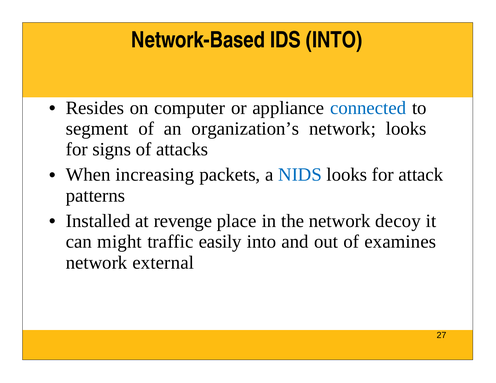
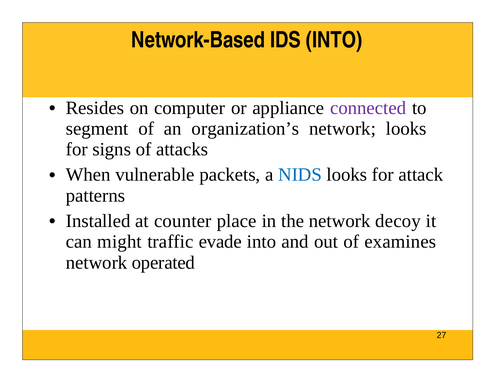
connected colour: blue -> purple (368, 108)
increasing: increasing -> vulnerable (155, 175)
revenge: revenge -> counter (183, 221)
easily: easily -> evade (220, 242)
external: external -> operated (163, 263)
